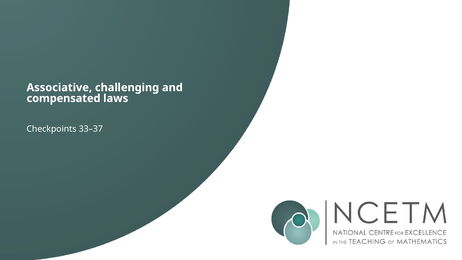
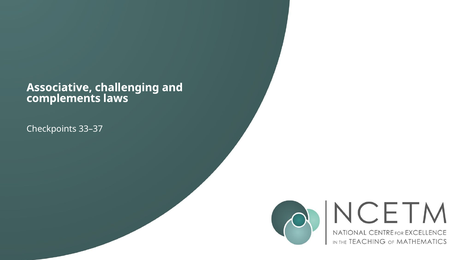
compensated: compensated -> complements (64, 98)
